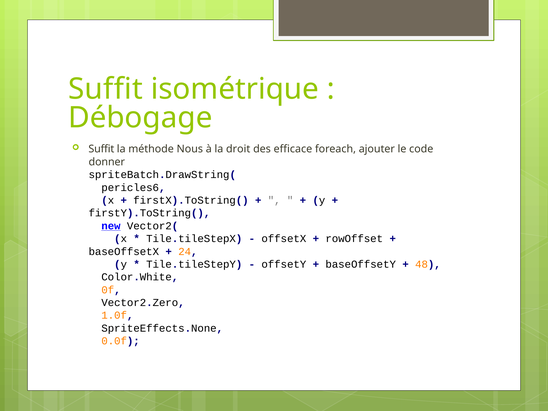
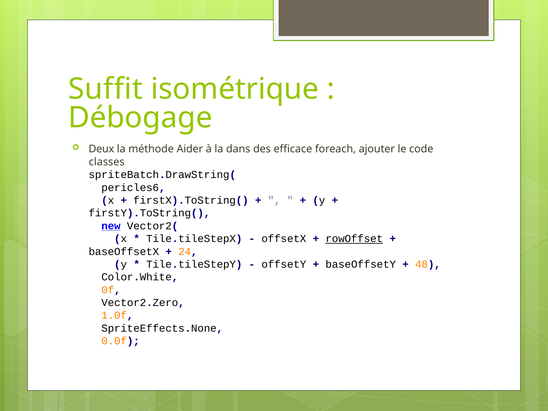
Suffit: Suffit -> Deux (101, 149)
Nous: Nous -> Aider (190, 149)
droit: droit -> dans (238, 149)
donner: donner -> classes (107, 162)
rowOffset underline: none -> present (354, 239)
